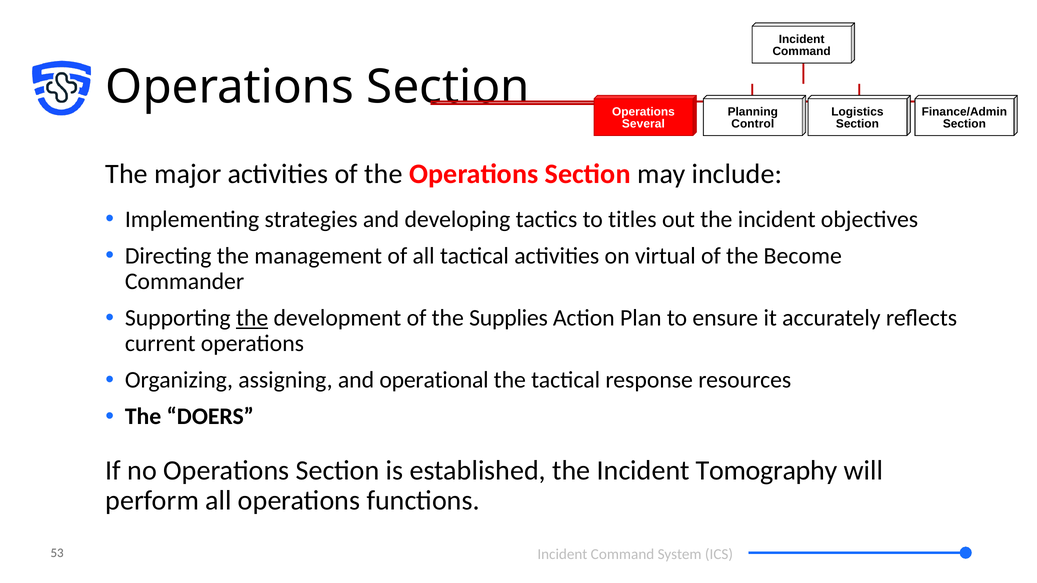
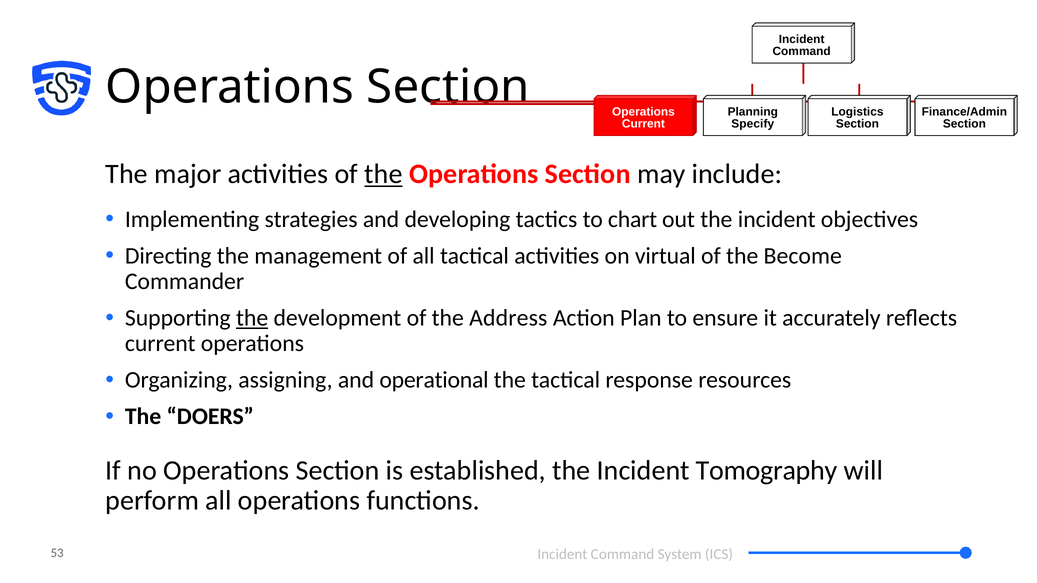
Several: Several -> Current (643, 124)
Control: Control -> Specify (753, 124)
the underline: none -> present (383, 174)
titles: titles -> chart (633, 219)
Supplies: Supplies -> Address (508, 318)
